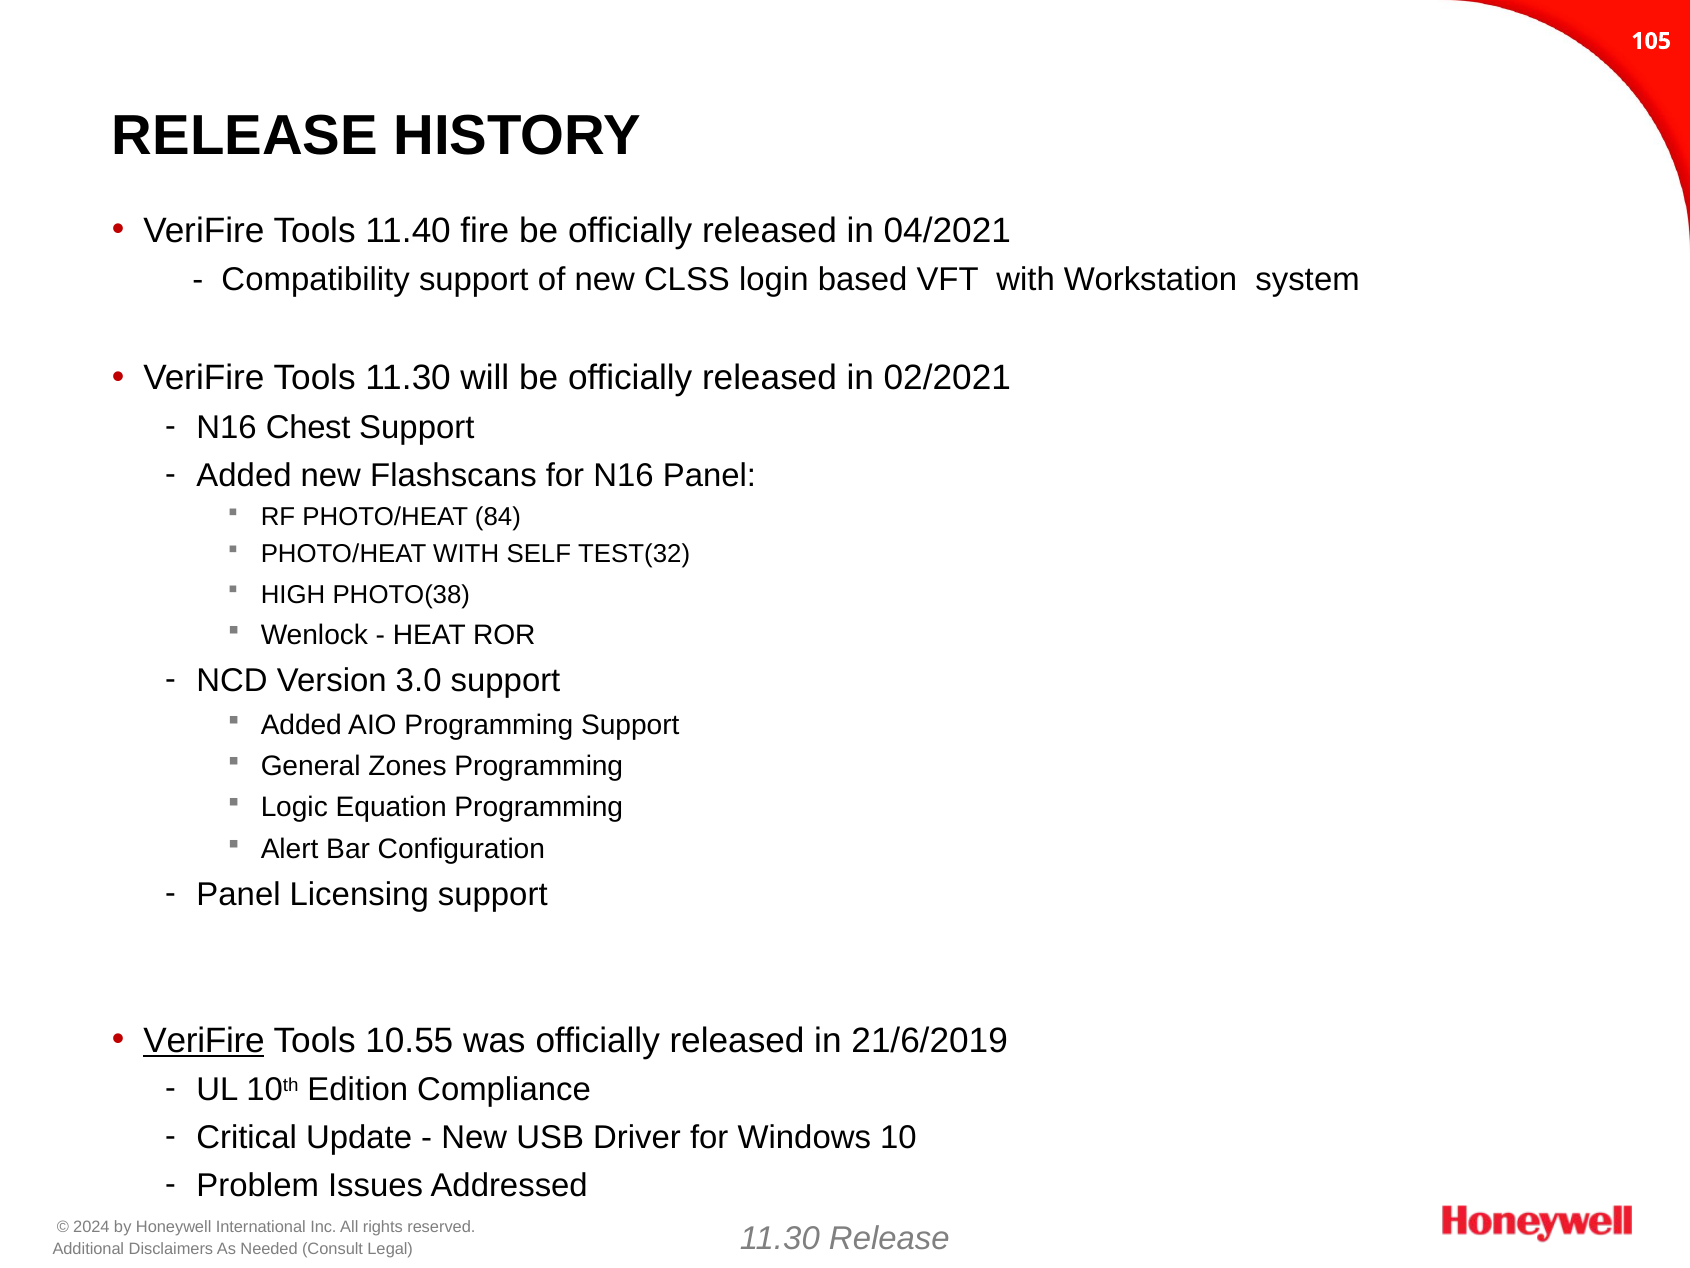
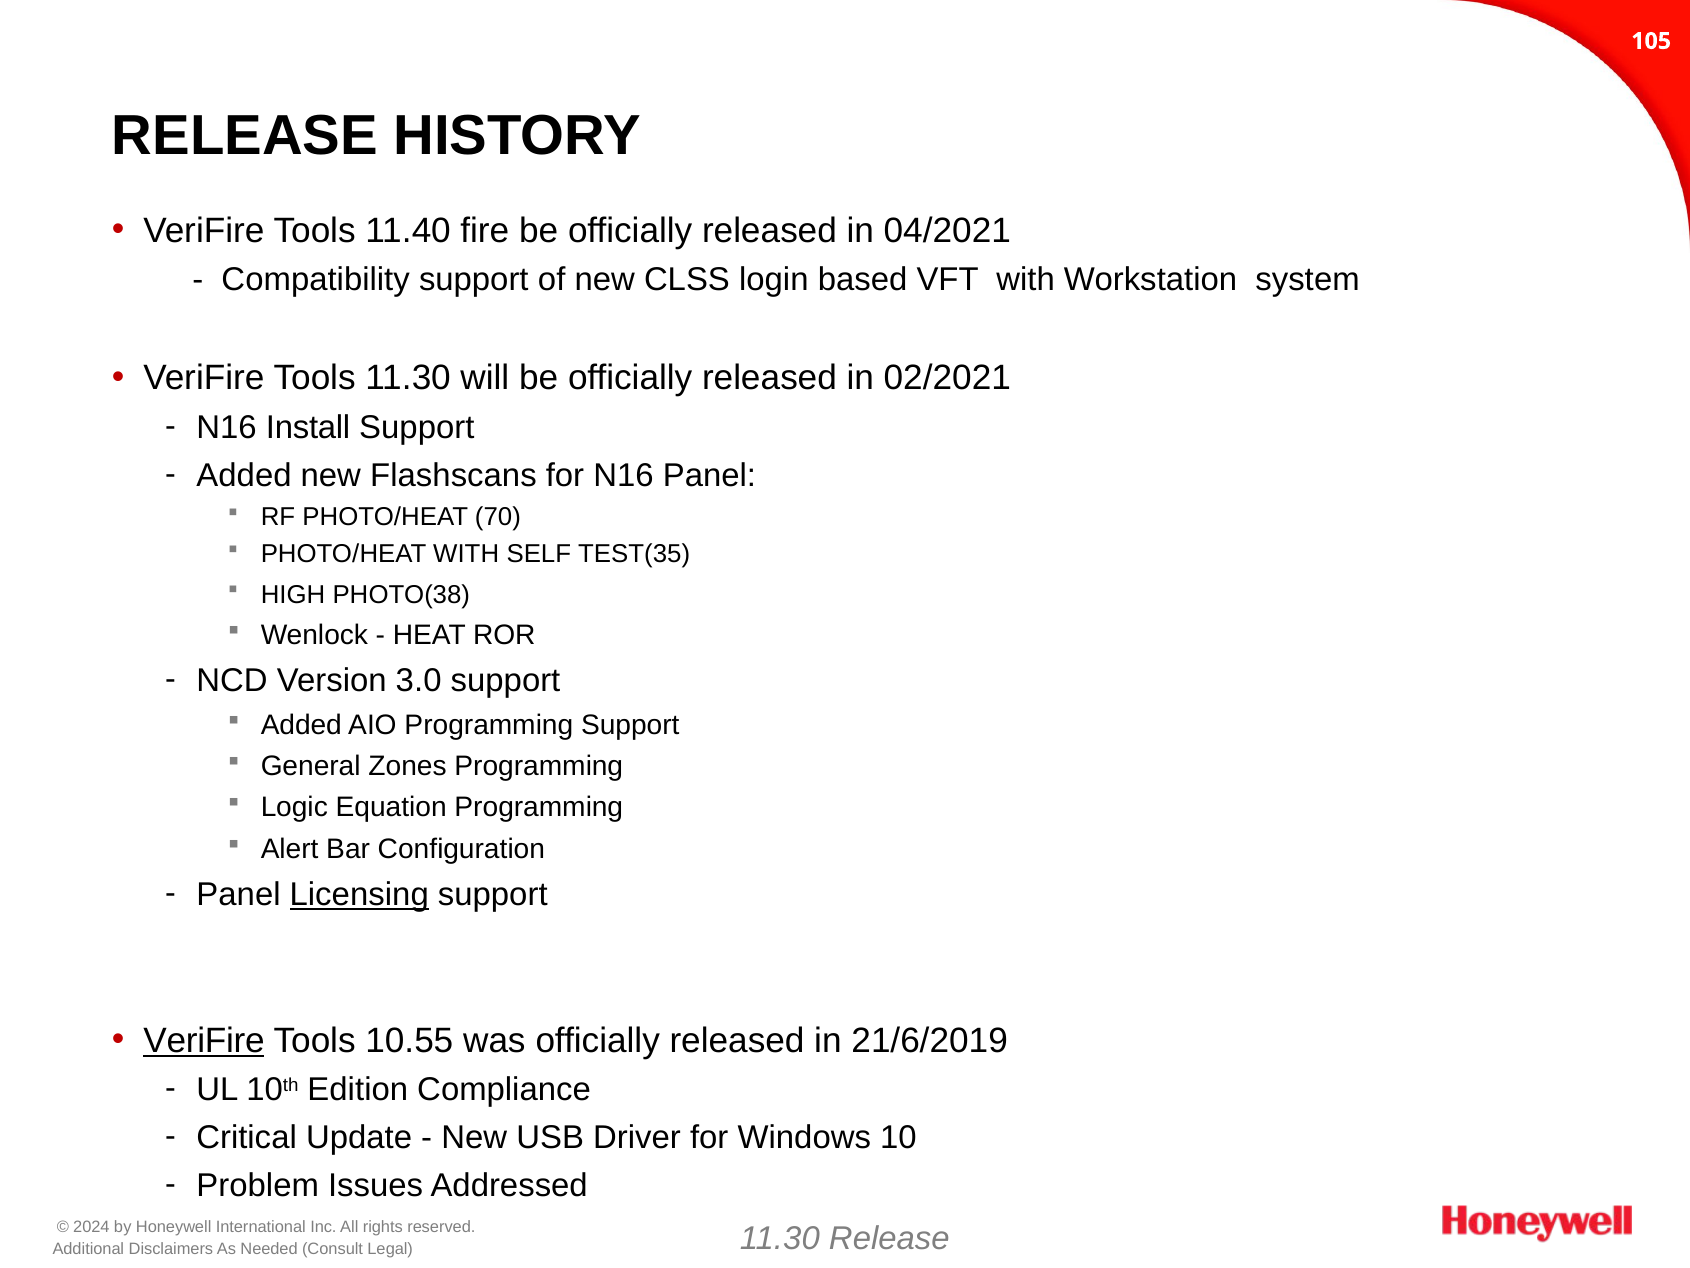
Chest: Chest -> Install (308, 427)
84: 84 -> 70 (498, 516)
TEST(32: TEST(32 -> TEST(35 (634, 554)
Licensing underline: none -> present (359, 894)
